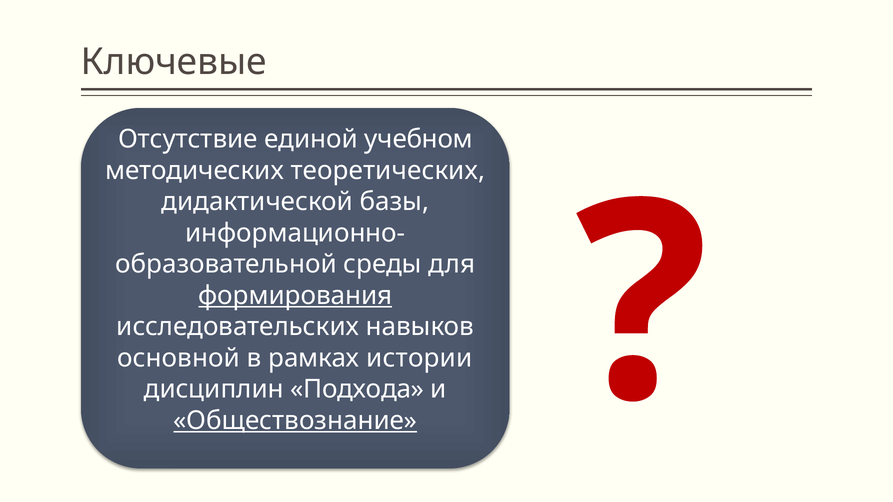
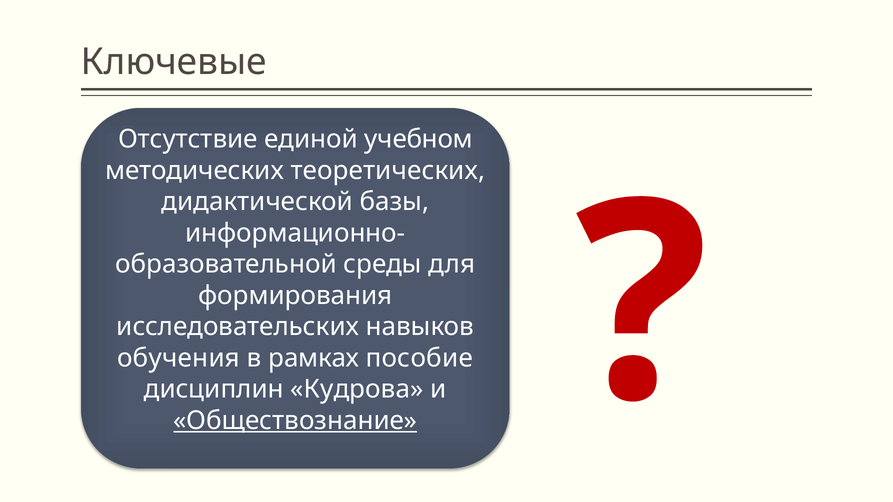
формирования underline: present -> none (295, 296)
основной: основной -> обучения (179, 358)
истории: истории -> пособие (419, 358)
Подхода: Подхода -> Кудрова (357, 390)
